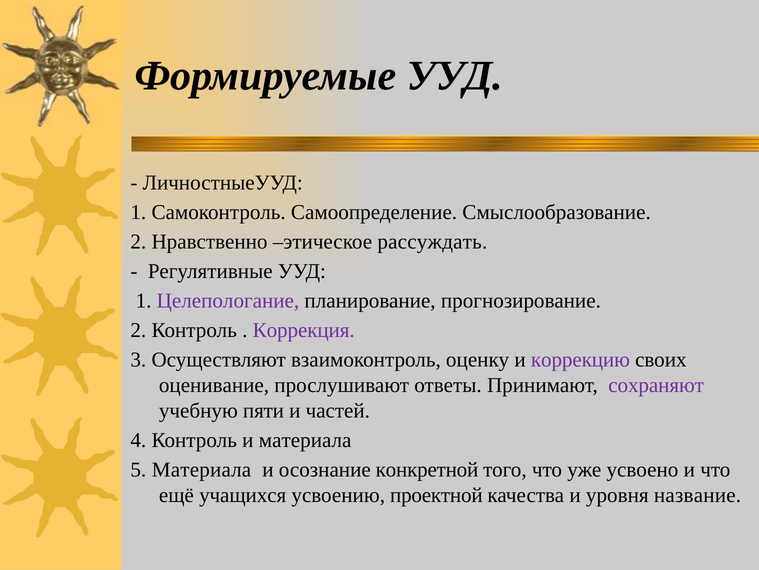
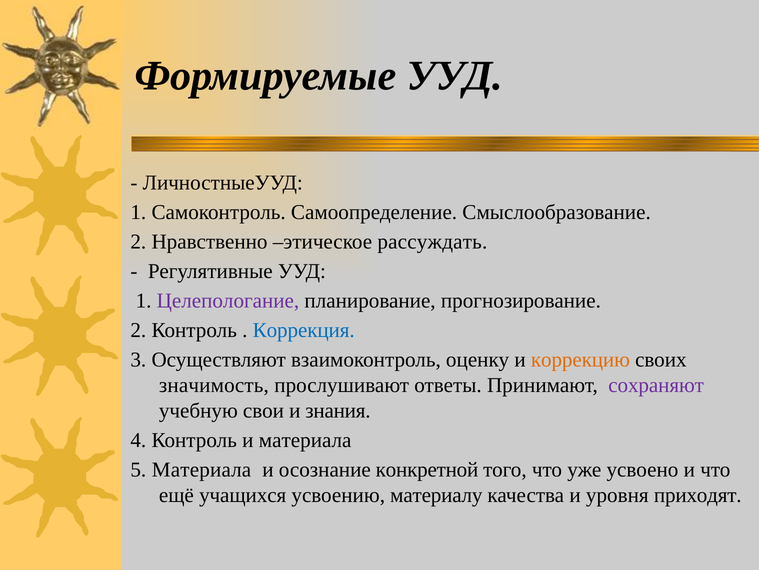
Коррекция colour: purple -> blue (304, 330)
коррекцию colour: purple -> orange (580, 360)
оценивание: оценивание -> значимость (214, 385)
пяти: пяти -> свои (263, 410)
частей: частей -> знания (338, 410)
проектной: проектной -> материалу (436, 495)
название: название -> приходят (698, 495)
